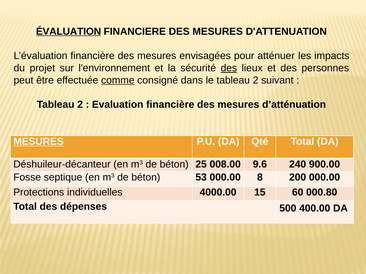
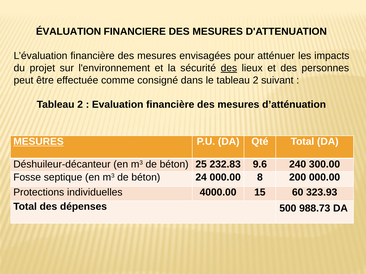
ÉVALUATION underline: present -> none (69, 31)
comme underline: present -> none (118, 80)
008.00: 008.00 -> 232.83 (225, 165)
900.00: 900.00 -> 300.00 (325, 165)
53: 53 -> 24 (201, 178)
000.80: 000.80 -> 323.93 (322, 193)
400.00: 400.00 -> 988.73 (315, 209)
